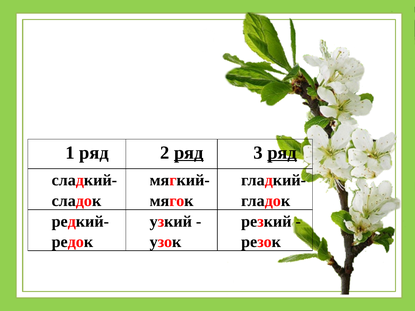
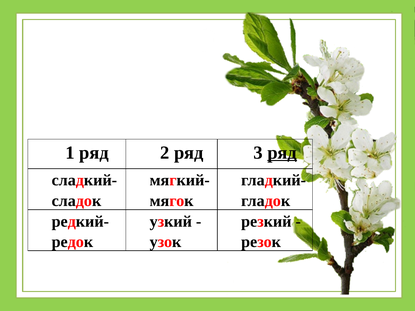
ряд underline: present -> none (189, 153)
